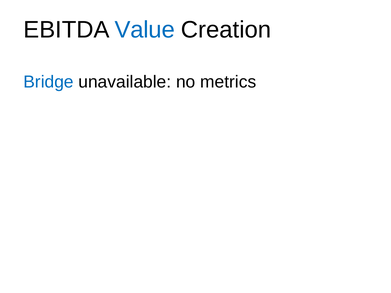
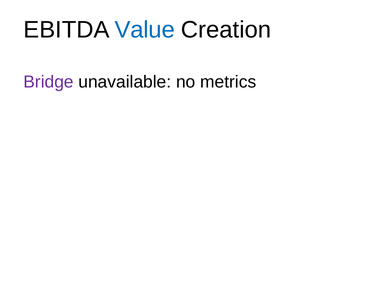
Bridge colour: blue -> purple (49, 82)
